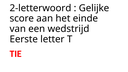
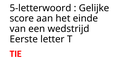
2-letterwoord: 2-letterwoord -> 5-letterwoord (40, 8)
